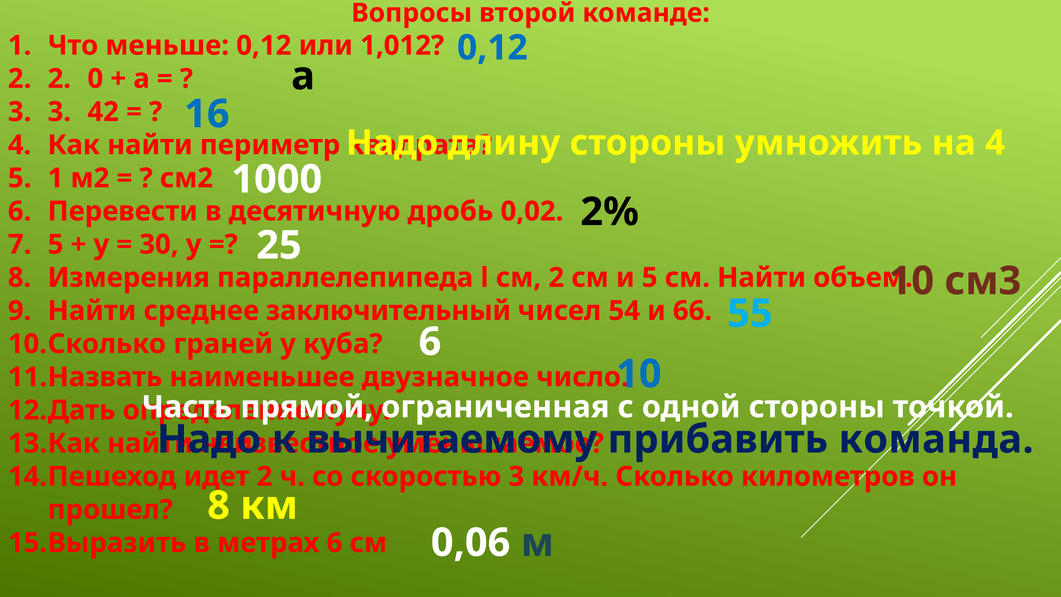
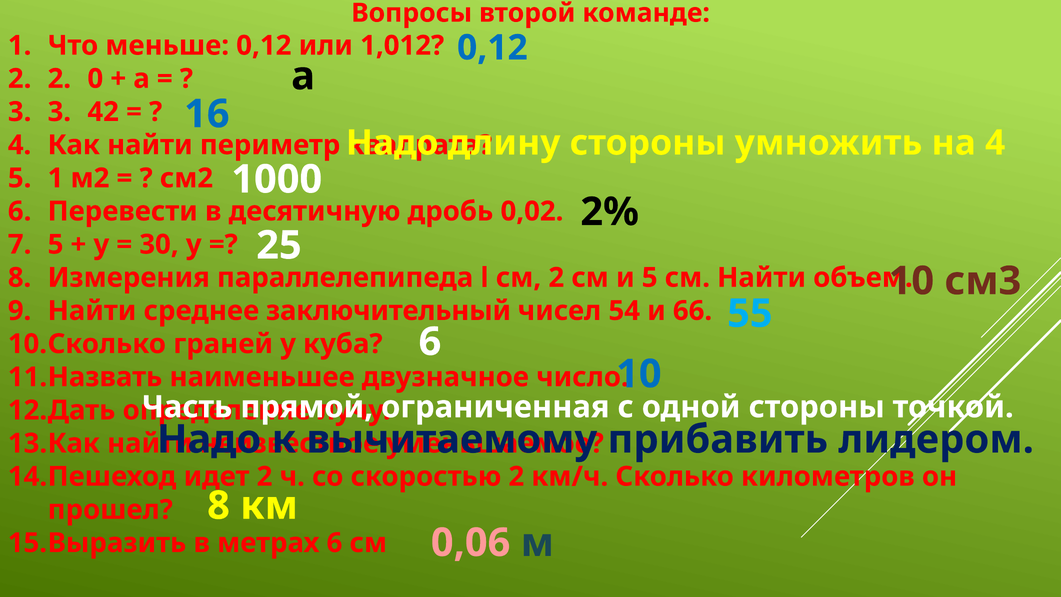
команда: команда -> лидером (936, 439)
скоростью 3: 3 -> 2 (516, 476)
0,06 colour: white -> pink (471, 543)
